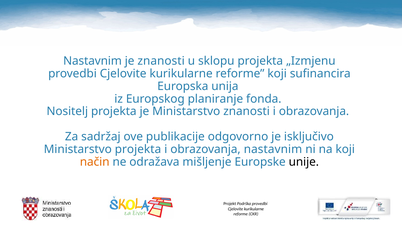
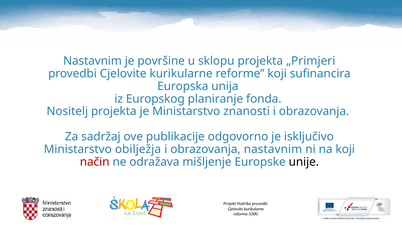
je znanosti: znanosti -> površine (161, 61)
„Izmjenu: „Izmjenu -> „Primjeri (311, 61)
Ministarstvo projekta: projekta -> obilježja (138, 150)
način colour: orange -> red (95, 162)
